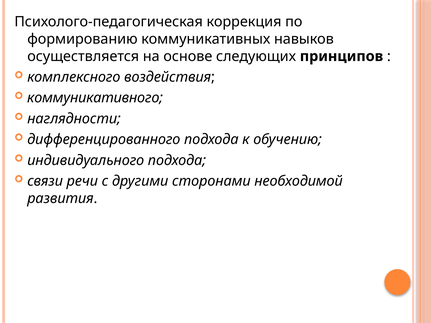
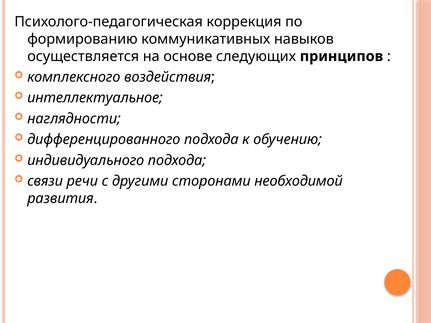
коммуникативного: коммуникативного -> интеллектуальное (95, 98)
